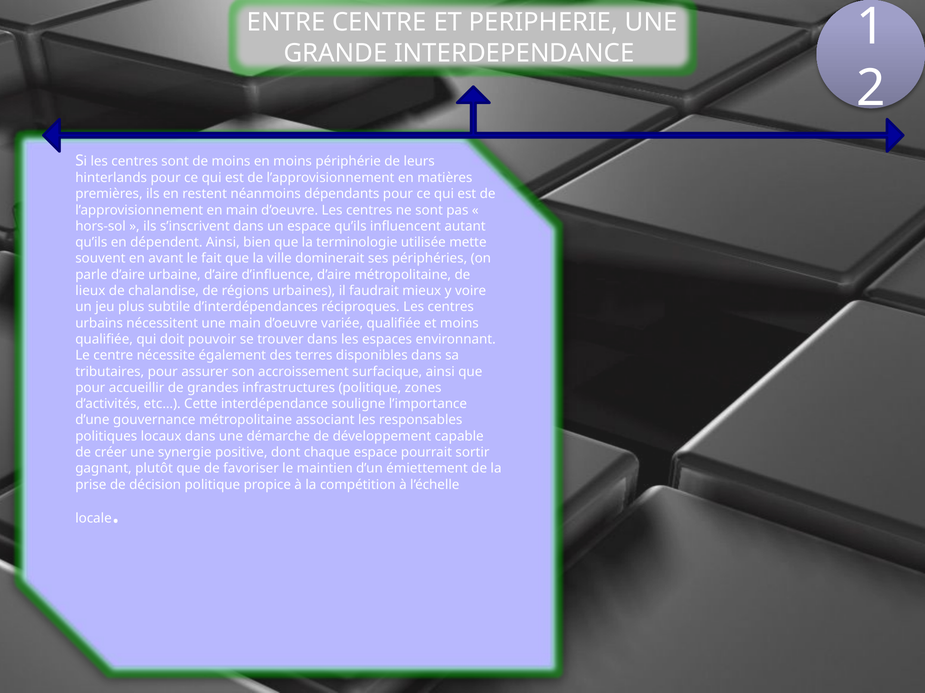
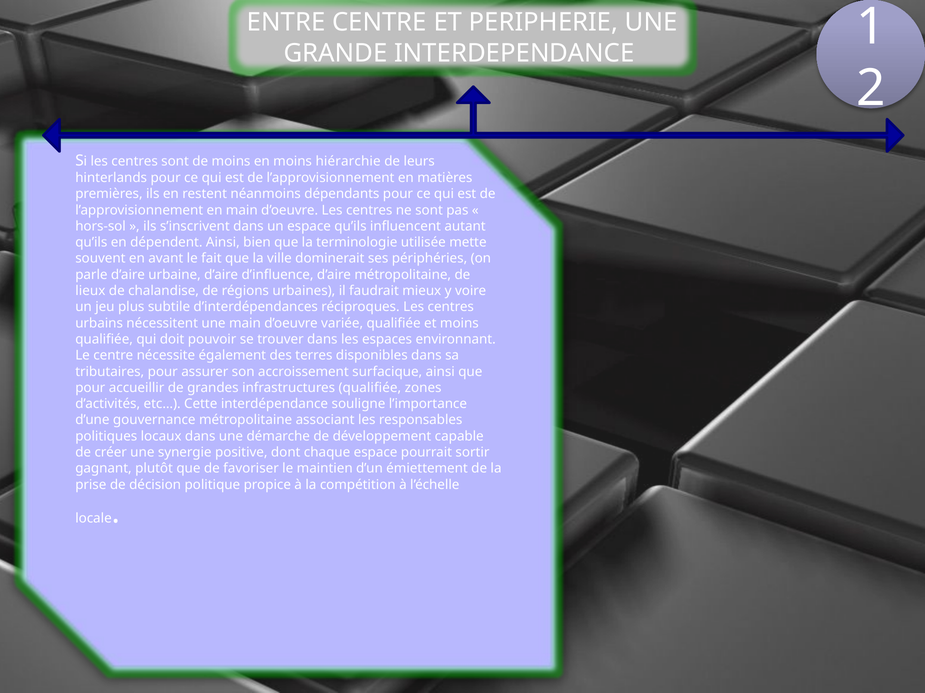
périphérie: périphérie -> hiérarchie (348, 161)
infrastructures politique: politique -> qualifiée (370, 388)
